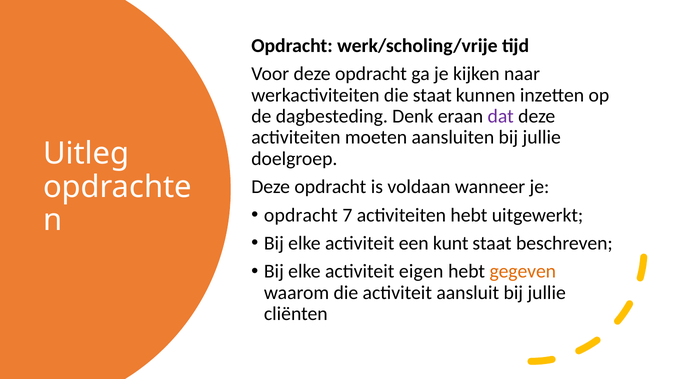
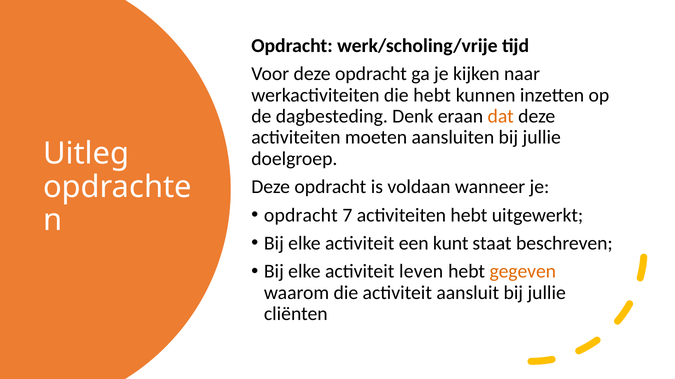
die staat: staat -> hebt (432, 95)
dat colour: purple -> orange (501, 116)
eigen: eigen -> leven (421, 272)
